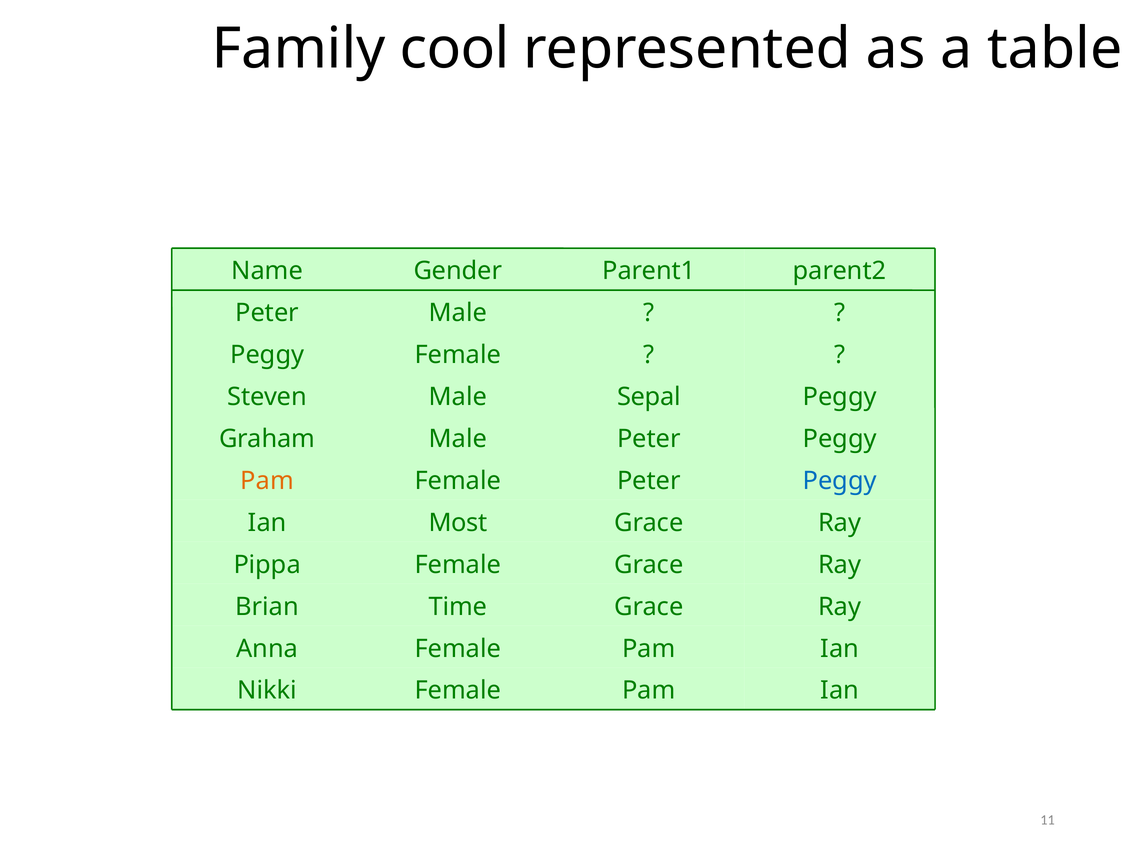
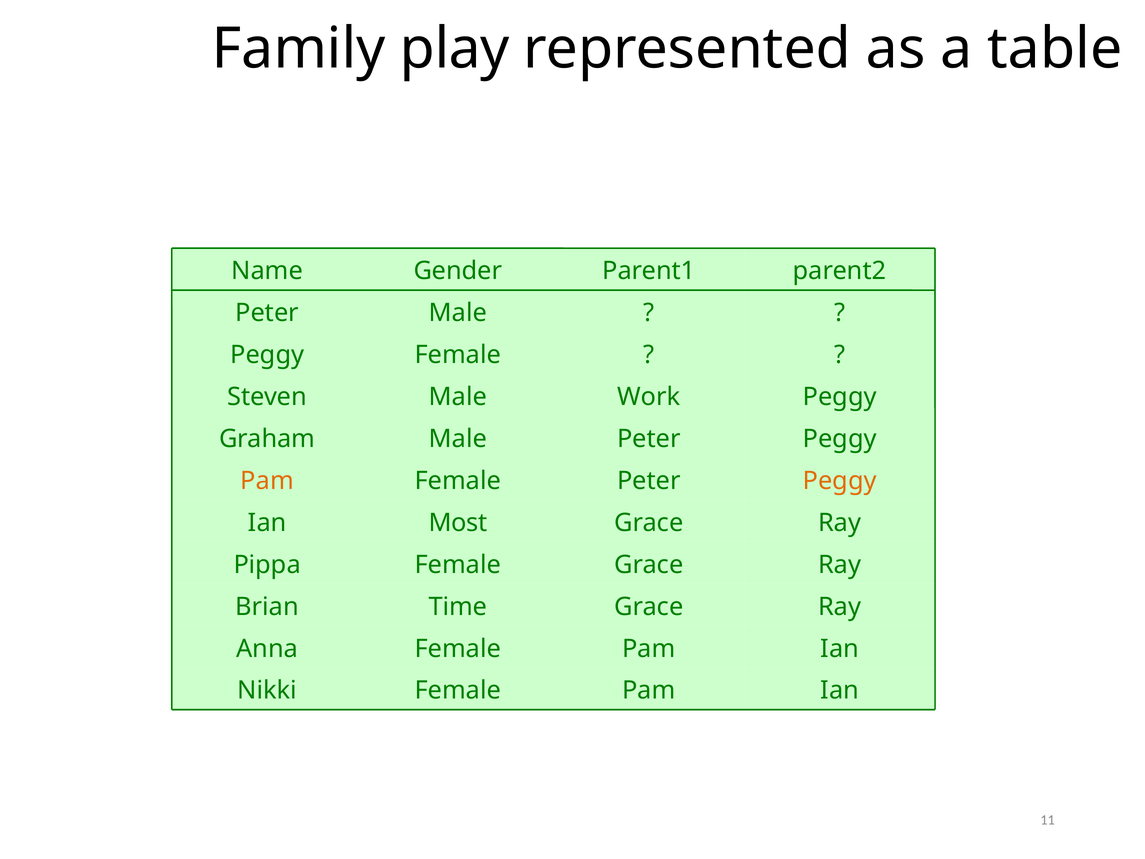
cool: cool -> play (455, 49)
Sepal: Sepal -> Work (649, 397)
Peggy colour: blue -> orange (840, 481)
